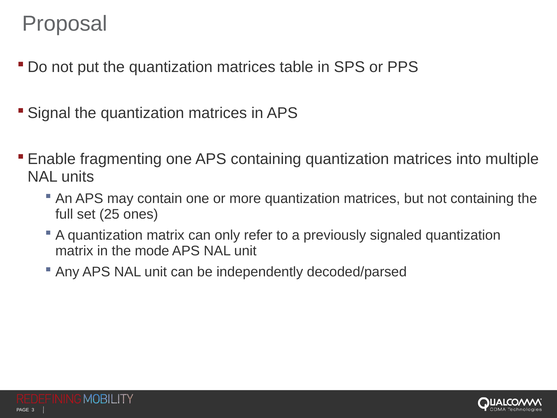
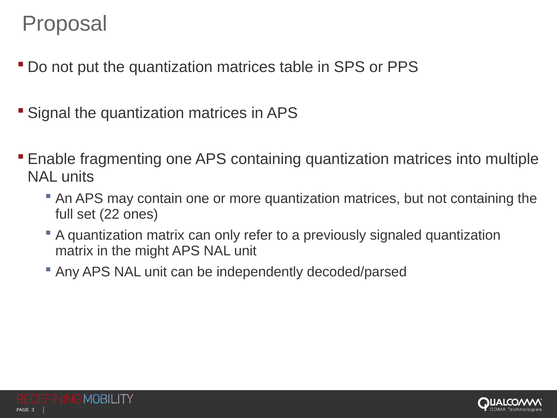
25: 25 -> 22 (109, 214)
mode: mode -> might (152, 251)
